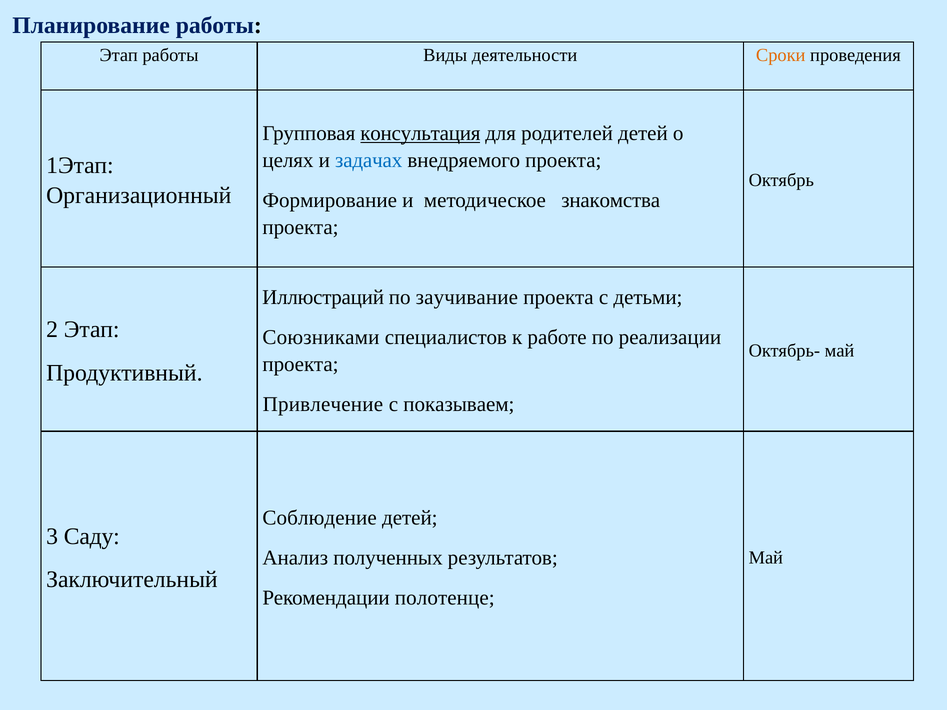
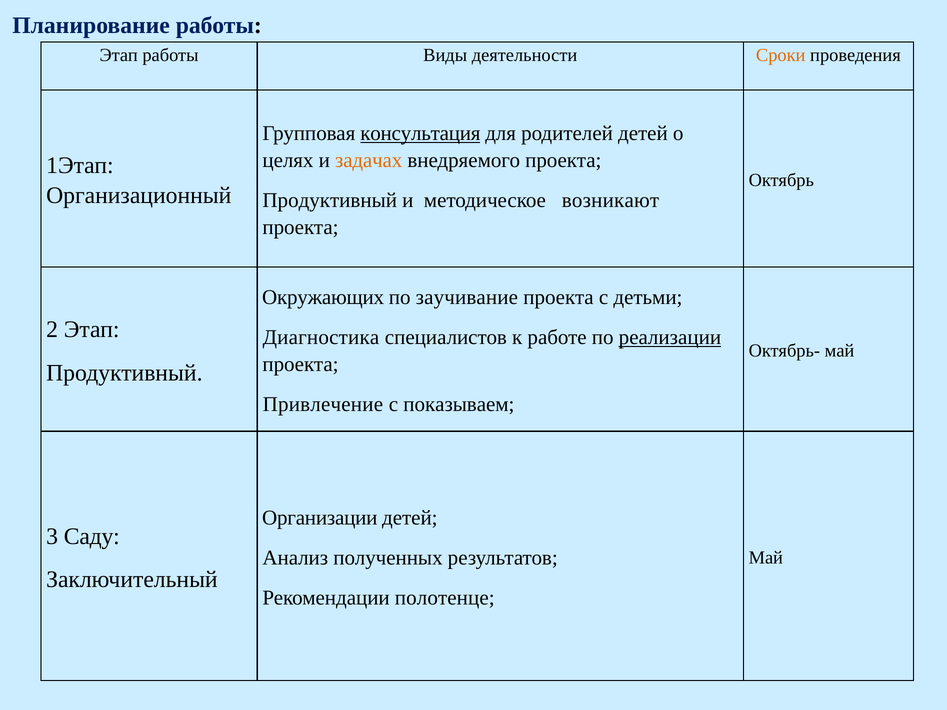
задачах colour: blue -> orange (369, 160)
Формирование: Формирование -> Продуктивный (330, 200)
знакомства: знакомства -> возникают (610, 200)
Иллюстраций: Иллюстраций -> Окружающих (323, 298)
Союзниками: Союзниками -> Диагностика (321, 338)
реализации underline: none -> present (670, 338)
Соблюдение: Соблюдение -> Организации (320, 518)
